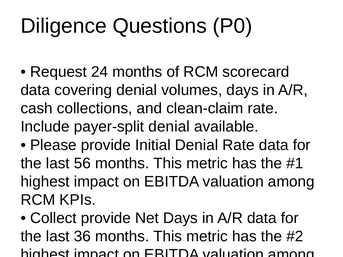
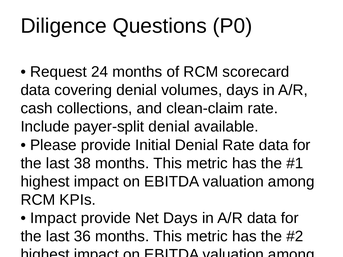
56: 56 -> 38 (82, 163)
Collect: Collect -> Impact (53, 218)
